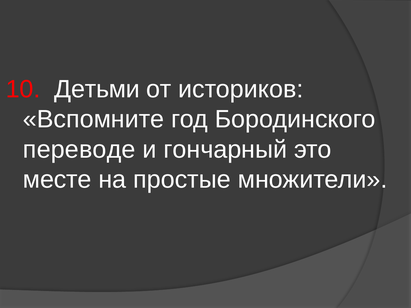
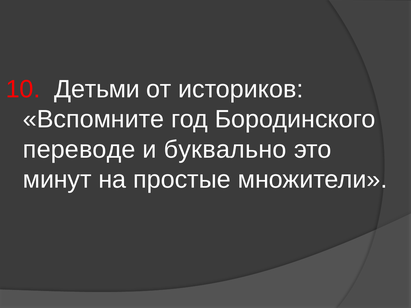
гончарный: гончарный -> буквально (225, 150)
месте: месте -> минут (57, 180)
